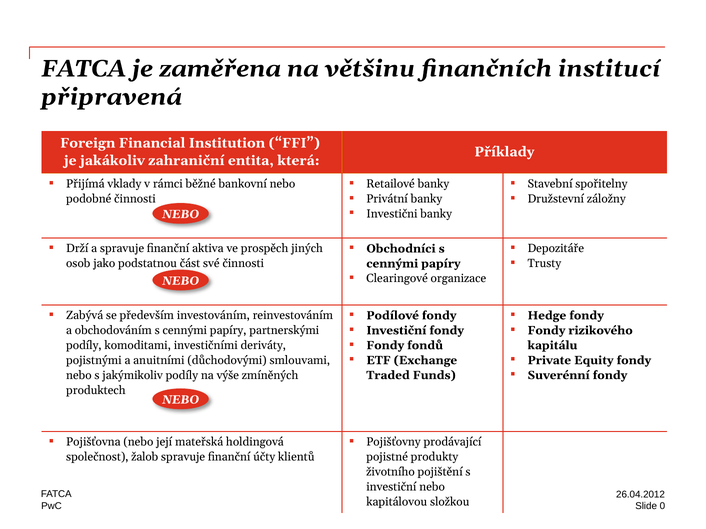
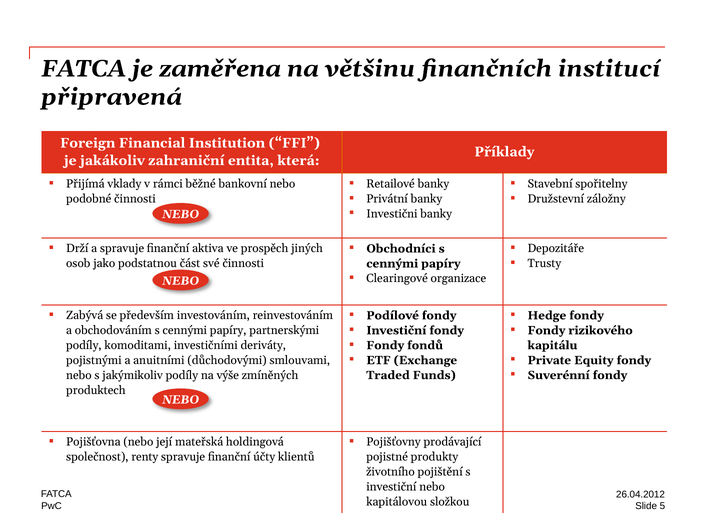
žalob: žalob -> renty (145, 457)
0: 0 -> 5 (662, 507)
